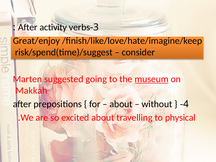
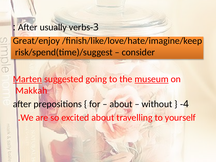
activity: activity -> usually (53, 27)
Marten underline: none -> present (27, 79)
physical: physical -> yourself (180, 118)
